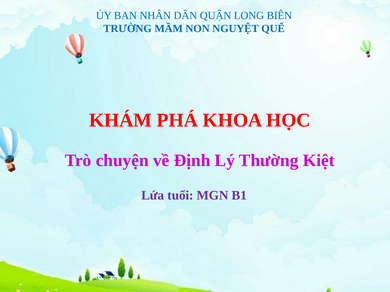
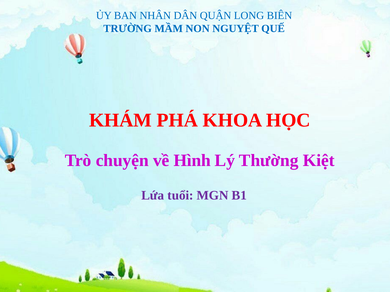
Định: Định -> Hình (192, 161)
